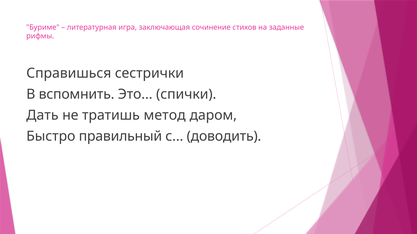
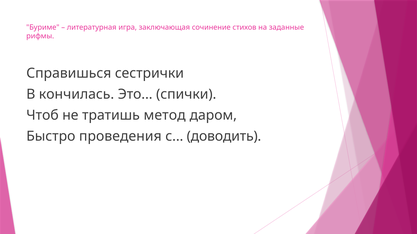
вспомнить: вспомнить -> кончилась (77, 94)
Дать: Дать -> Чтоб (42, 116)
правильный: правильный -> проведения (120, 137)
